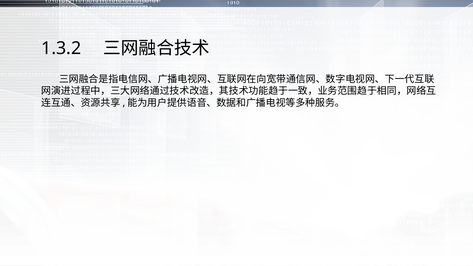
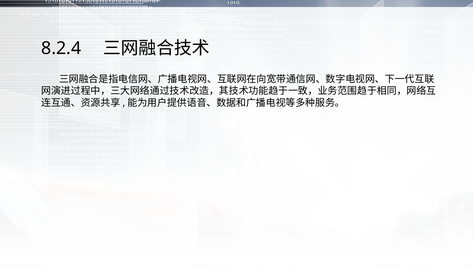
1.3.2: 1.3.2 -> 8.2.4 (61, 48)
